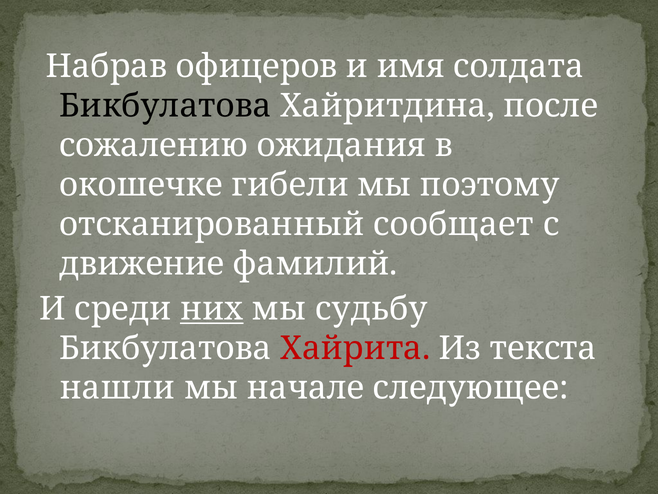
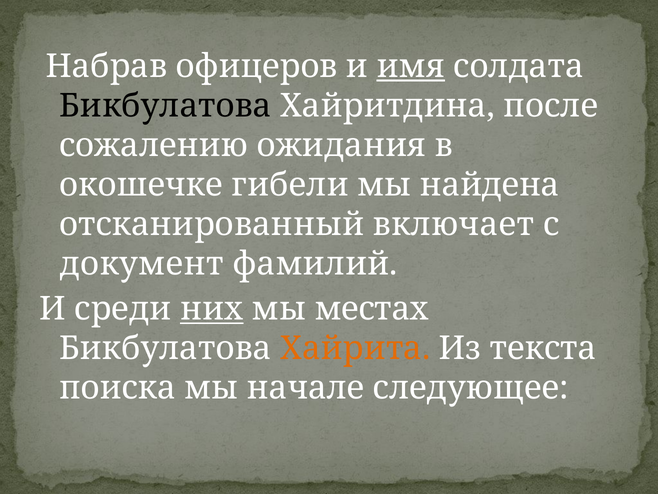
имя underline: none -> present (411, 66)
поэтому: поэтому -> найдена (490, 185)
сообщает: сообщает -> включает (453, 224)
движение: движение -> документ (142, 264)
судьбу: судьбу -> местах (372, 309)
Хайрита colour: red -> orange (355, 348)
нашли: нашли -> поиска (117, 388)
